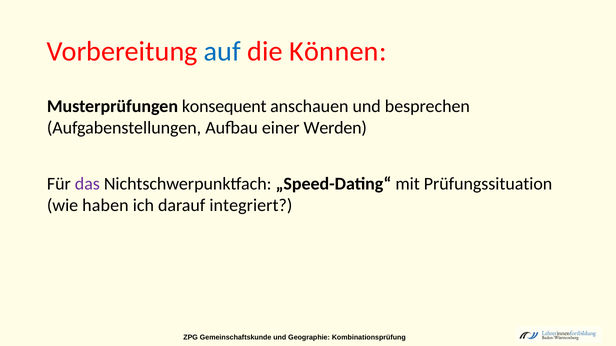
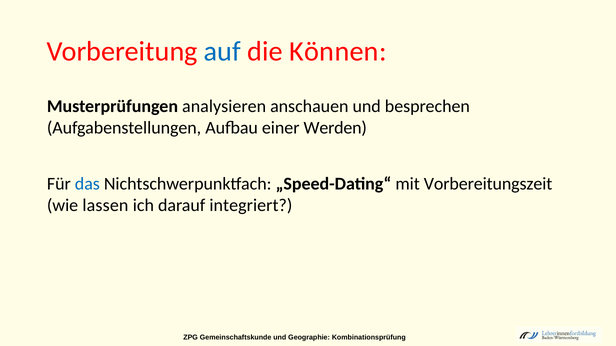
konsequent: konsequent -> analysieren (224, 106)
das colour: purple -> blue (87, 184)
Prüfungssituation: Prüfungssituation -> Vorbereitungszeit (488, 184)
haben: haben -> lassen (105, 205)
